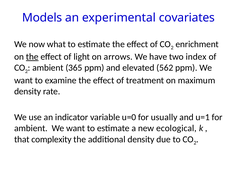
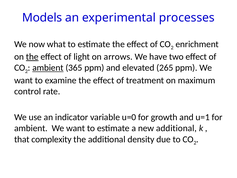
covariates: covariates -> processes (187, 18)
two index: index -> effect (196, 57)
ambient underline: none -> present (48, 68)
562: 562 -> 265 (165, 68)
density: density -> control (28, 91)
usually: usually -> growth (164, 117)
new ecological: ecological -> additional (176, 128)
